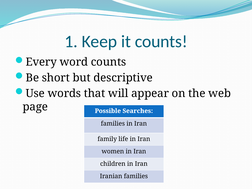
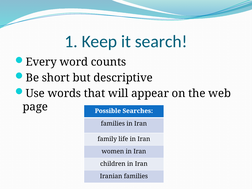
it counts: counts -> search (161, 42)
